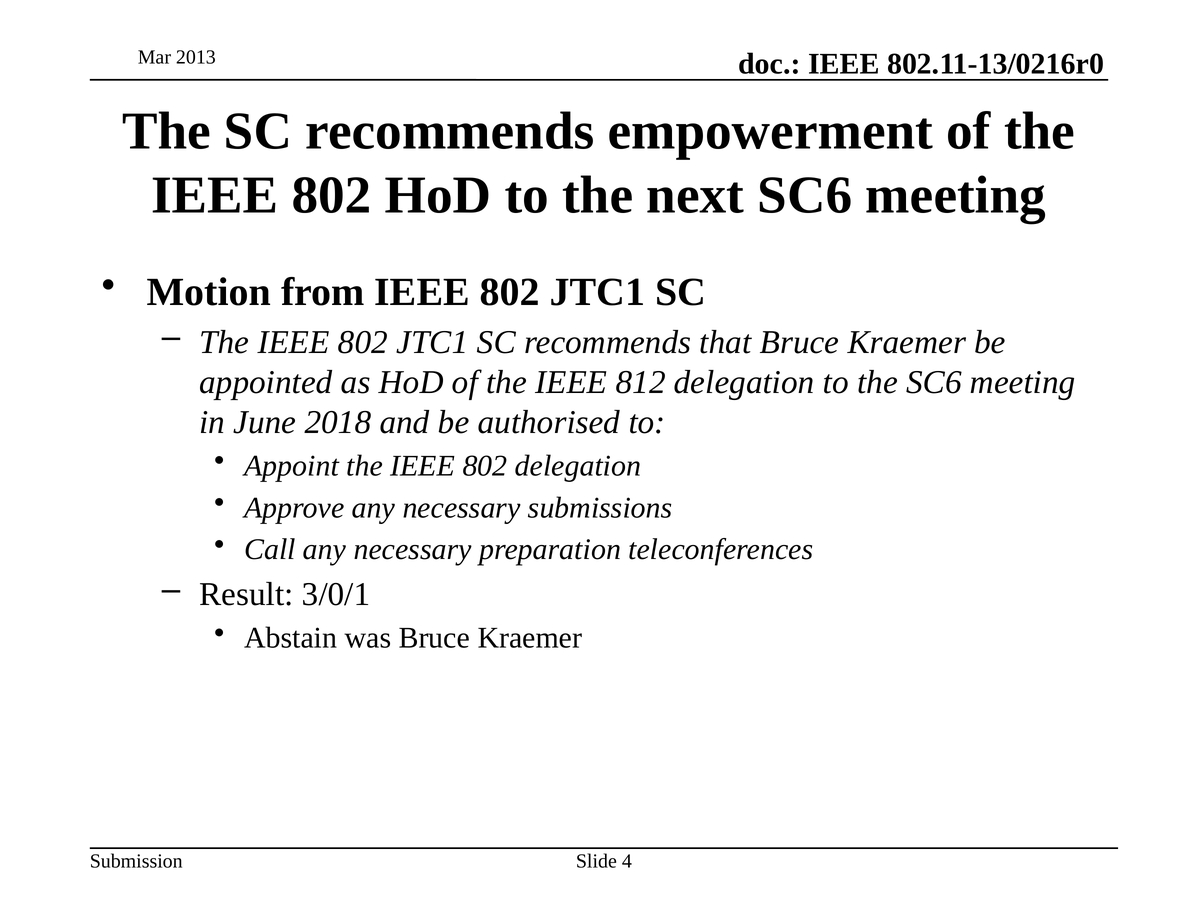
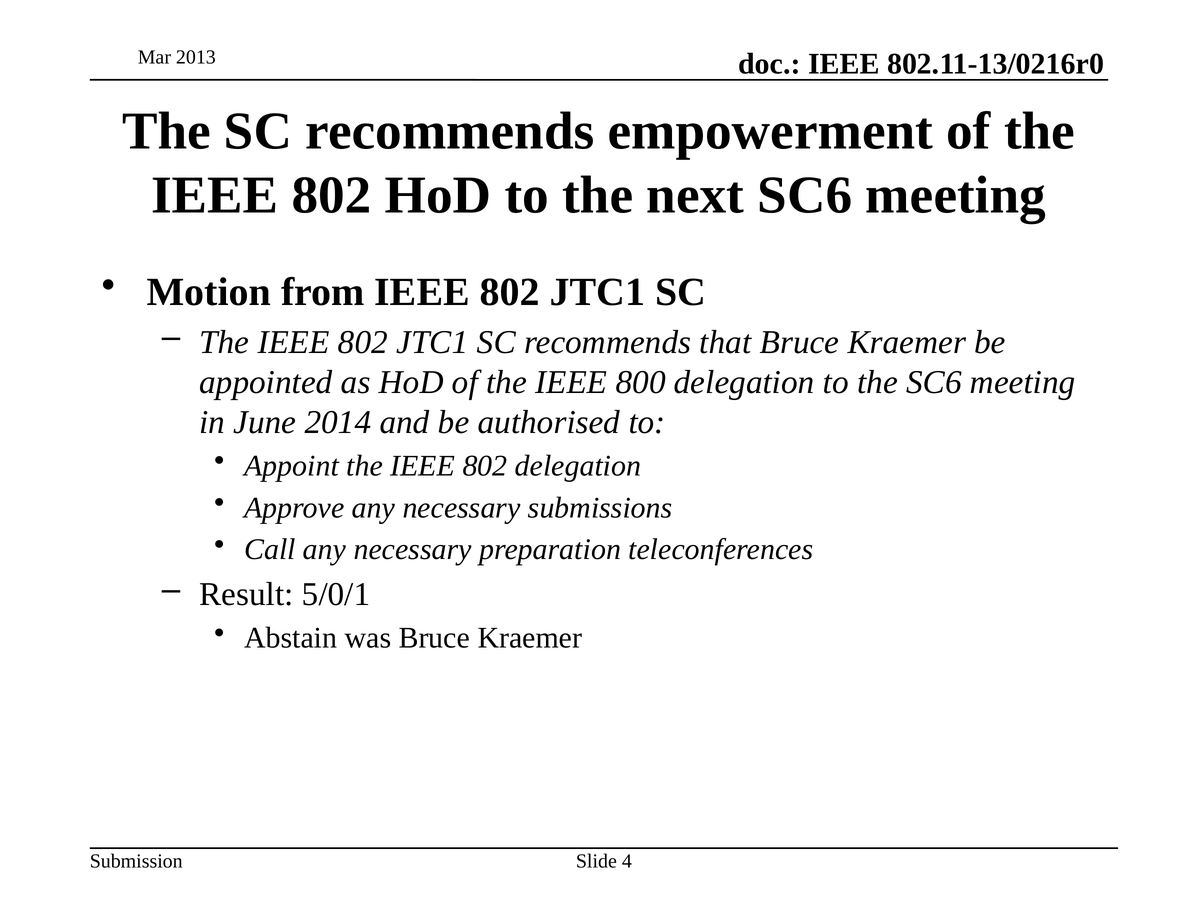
812: 812 -> 800 (641, 382)
2018: 2018 -> 2014 (338, 422)
3/0/1: 3/0/1 -> 5/0/1 (336, 595)
